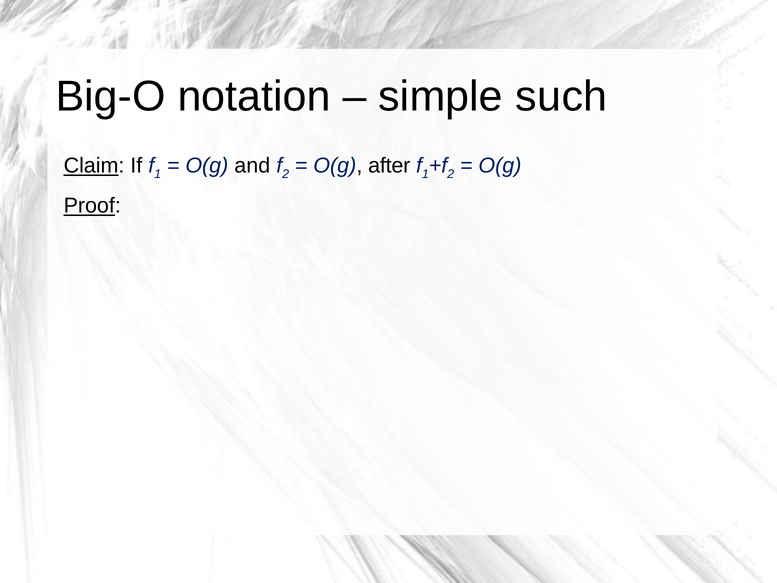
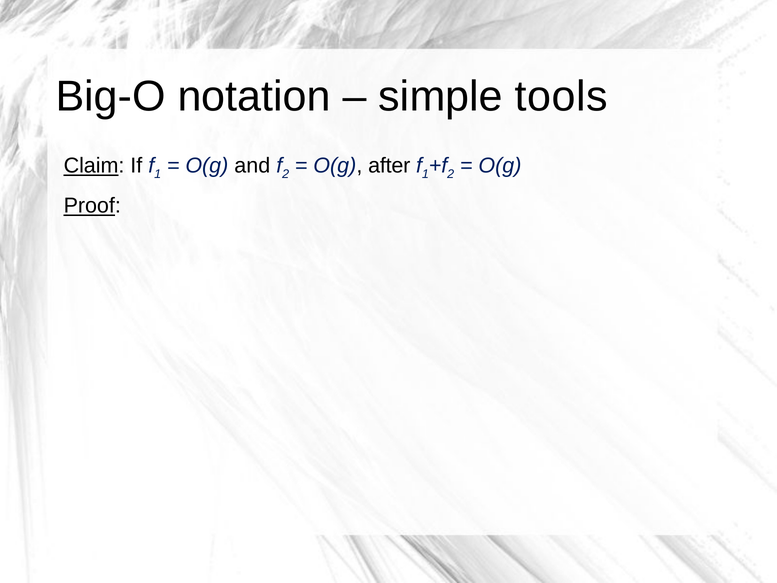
such: such -> tools (561, 97)
